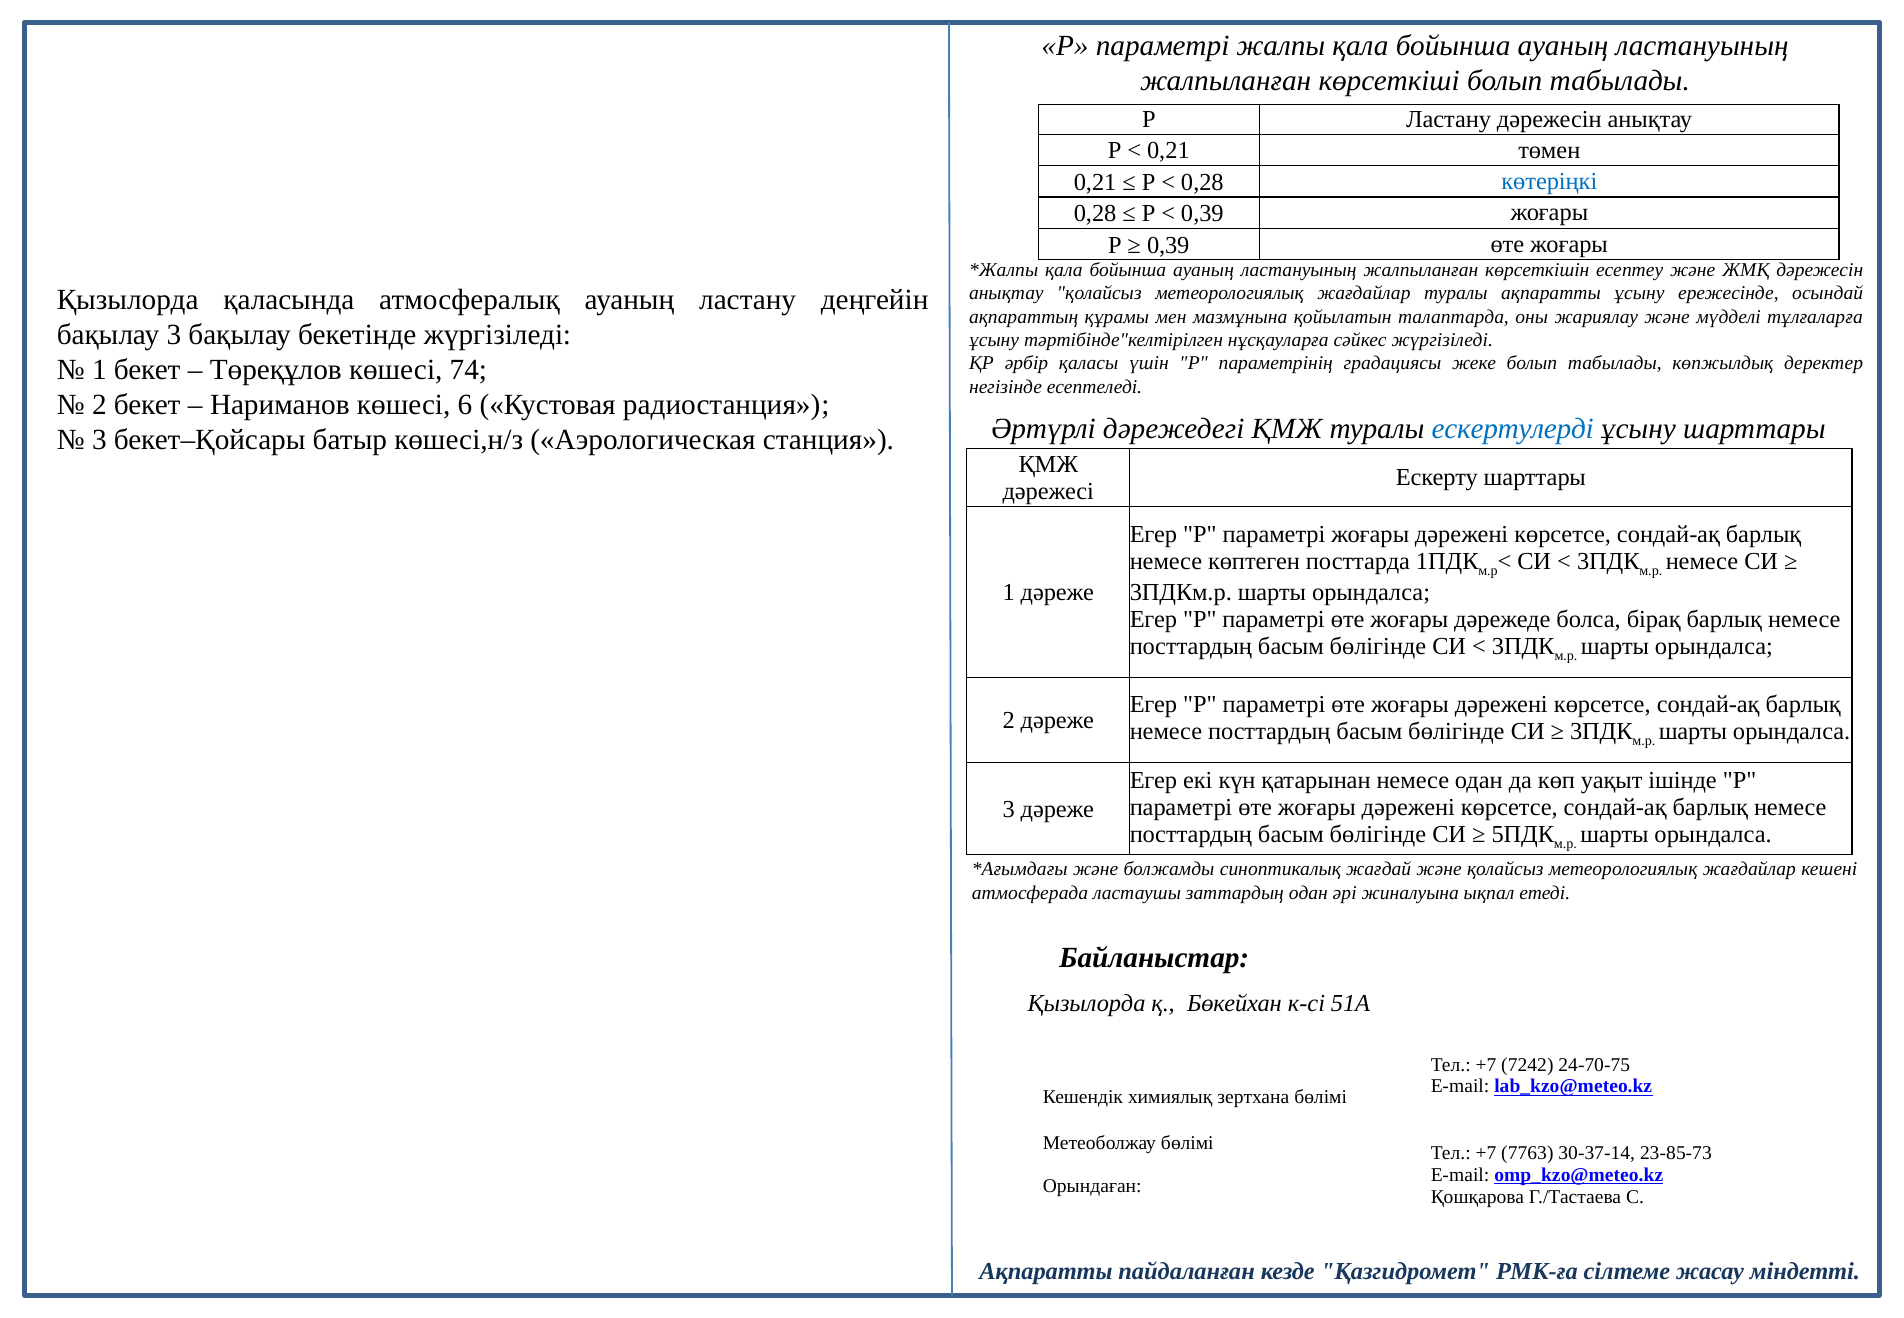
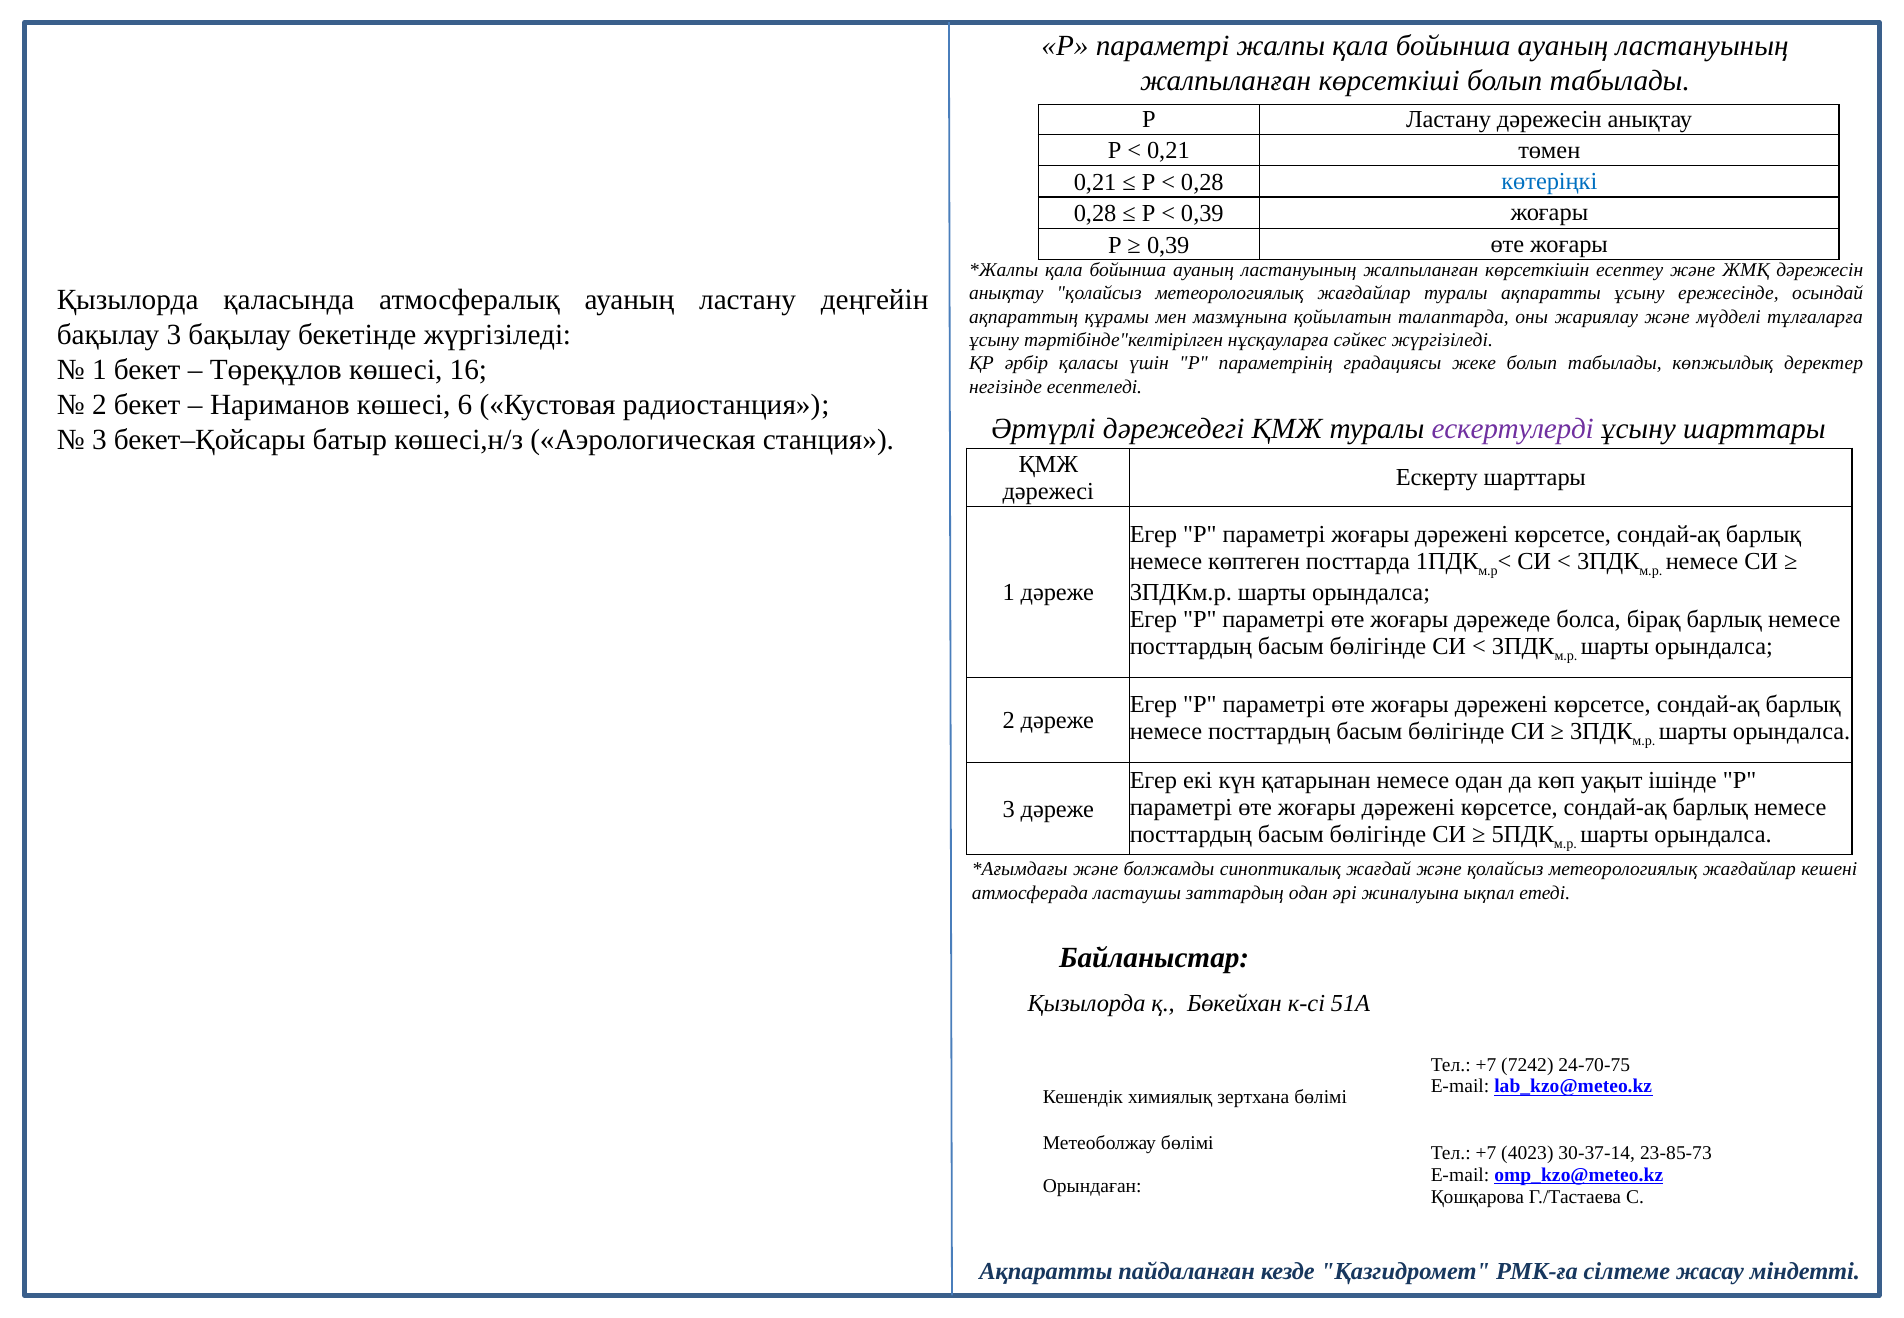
74: 74 -> 16 (468, 370)
ескертулерді colour: blue -> purple (1513, 428)
7763: 7763 -> 4023 (1527, 1154)
